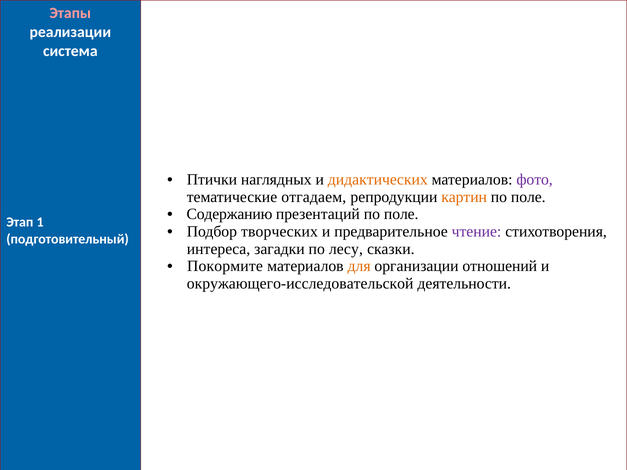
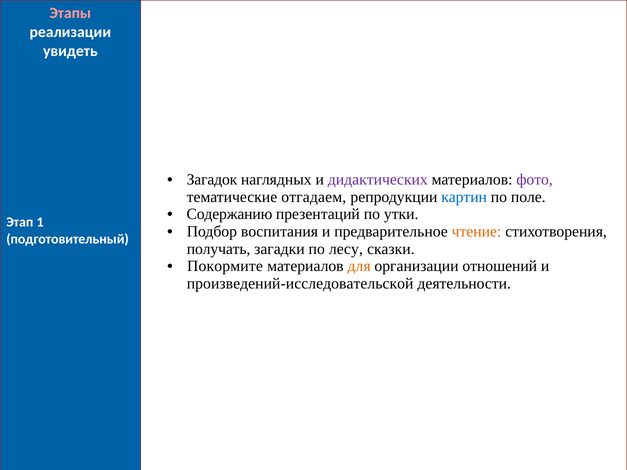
система: система -> увидеть (70, 51)
Птички: Птички -> Загадок (212, 180)
дидактических colour: orange -> purple (378, 180)
картин colour: orange -> blue (464, 197)
презентаций по поле: поле -> утки (401, 214)
творческих: творческих -> воспитания (280, 232)
чтение colour: purple -> orange (476, 232)
интереса: интереса -> получать (219, 249)
окружающего-исследовательской: окружающего-исследовательской -> произведений-исследовательской (300, 284)
